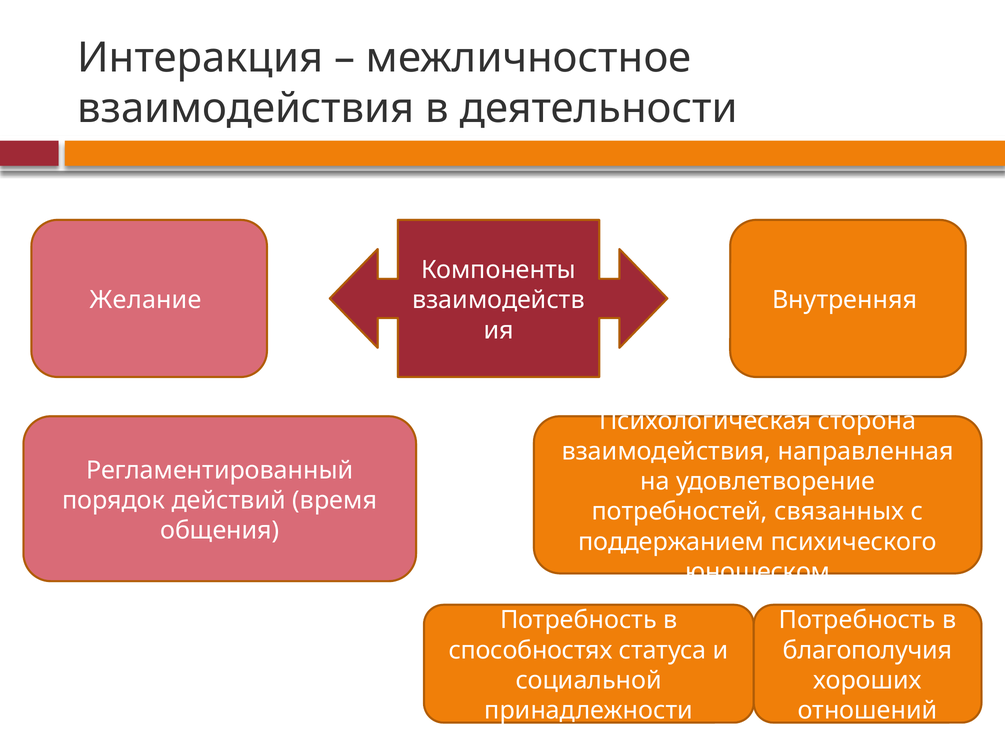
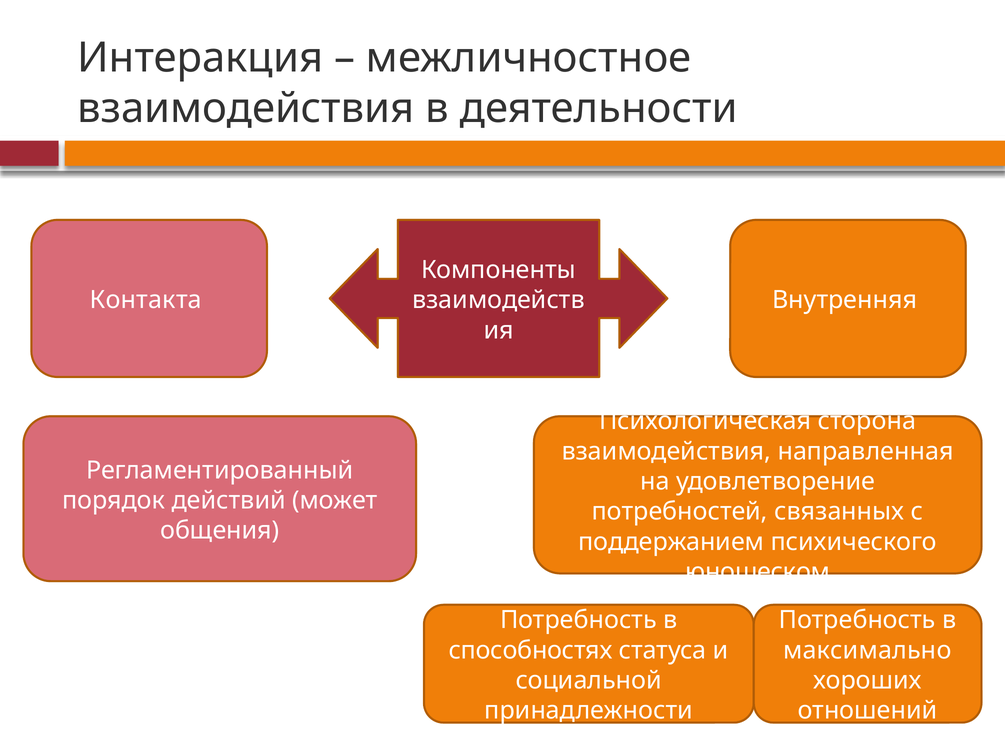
Желание: Желание -> Контакта (146, 300)
время: время -> может (335, 500)
благополучия: благополучия -> максимально (867, 650)
